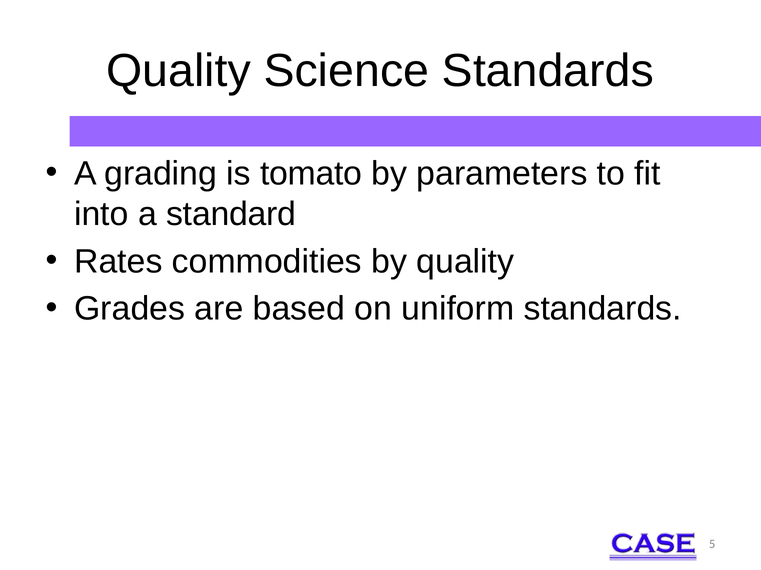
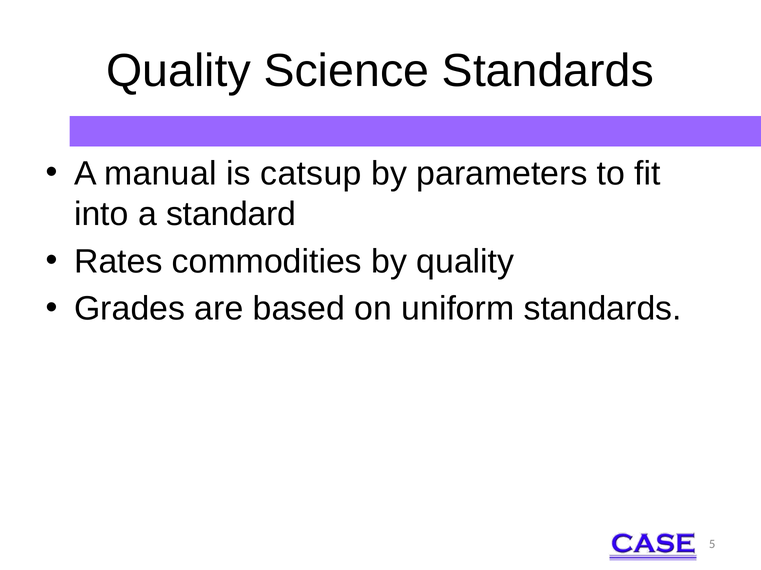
grading: grading -> manual (160, 174)
tomato: tomato -> catsup (311, 174)
